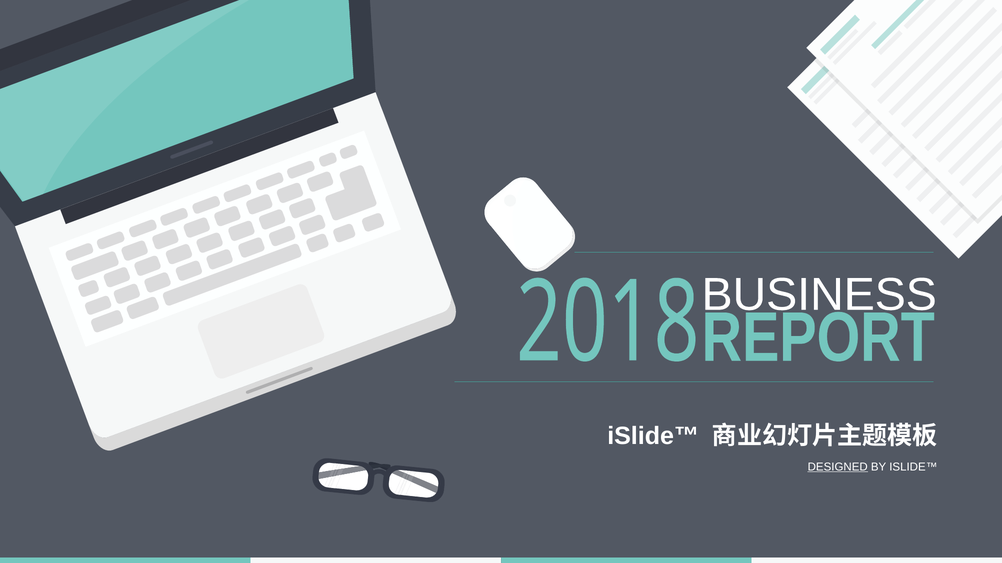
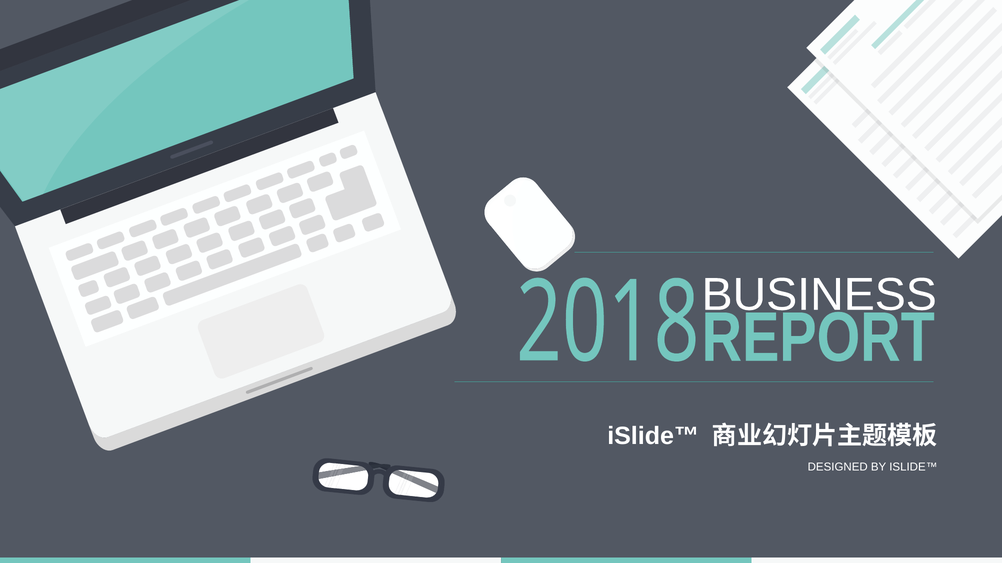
DESIGNED underline: present -> none (838, 467)
